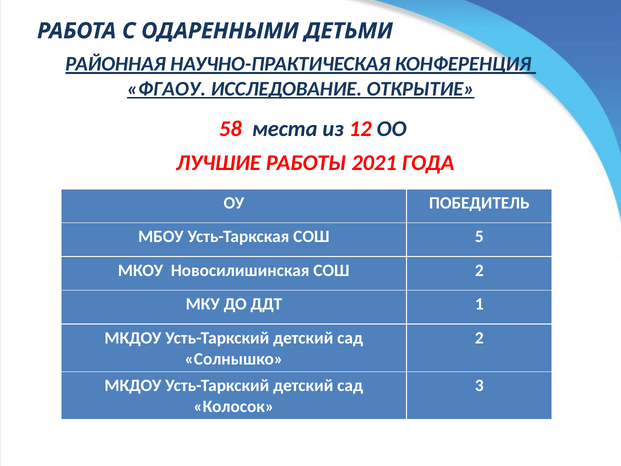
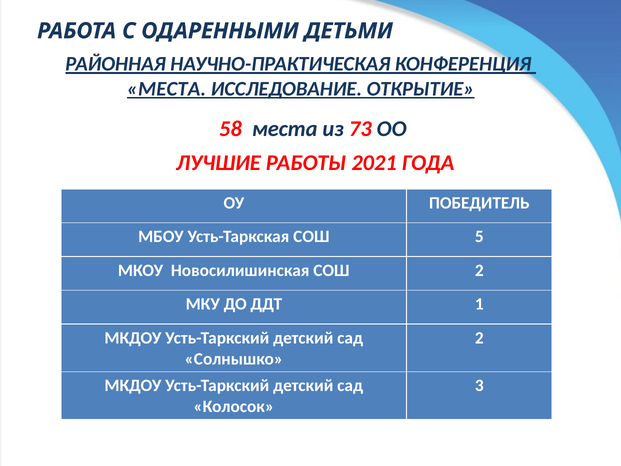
ФГАОУ: ФГАОУ -> МЕСТА (166, 89)
12: 12 -> 73 (360, 129)
